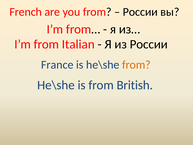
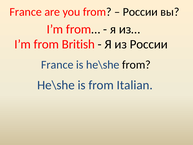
French: French -> France (26, 12)
Italian: Italian -> British (78, 44)
from colour: orange -> black (136, 65)
British: British -> Italian (135, 85)
